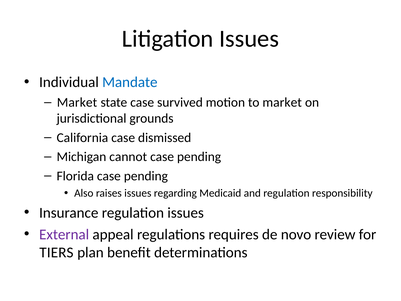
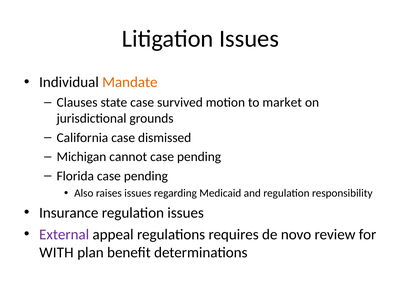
Mandate colour: blue -> orange (130, 82)
Market: Market -> Clauses (77, 102)
TIERS: TIERS -> WITH (56, 252)
